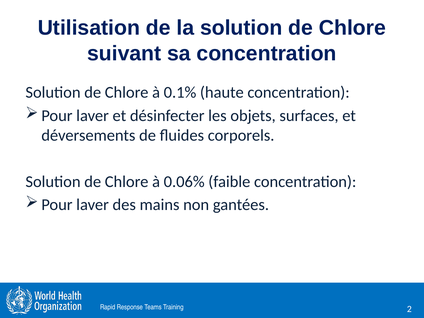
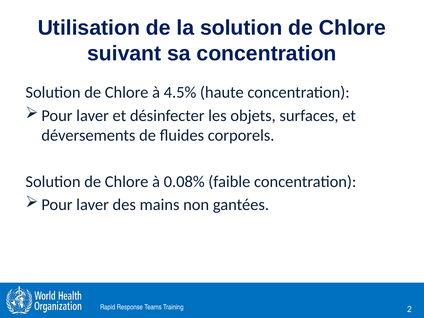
0.1%: 0.1% -> 4.5% (180, 93)
0.06%: 0.06% -> 0.08% (184, 182)
